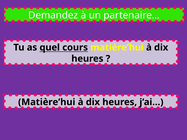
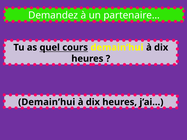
cours matière’hui: matière’hui -> demain’hui (117, 48)
Matière’hui: Matière’hui -> Demain’hui (47, 102)
